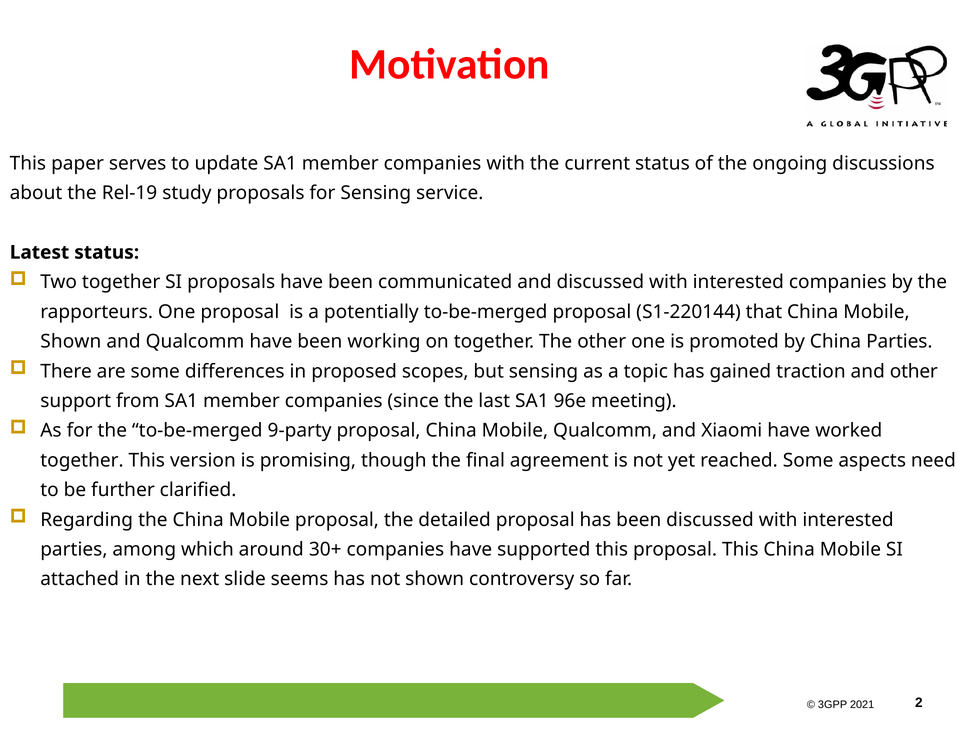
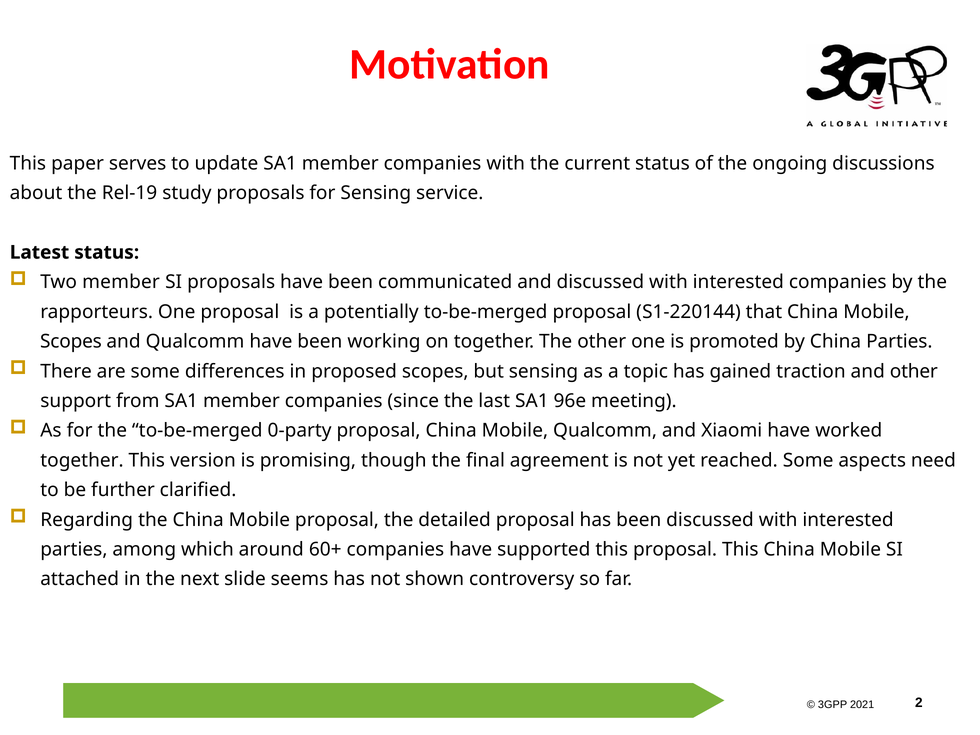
Two together: together -> member (121, 282)
Shown: Shown -> Scopes (71, 342)
9-party: 9-party -> 0-party (300, 431)
30+: 30+ -> 60+ (325, 549)
